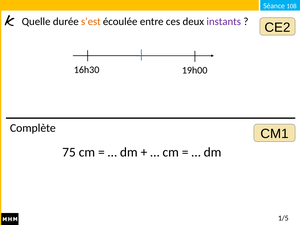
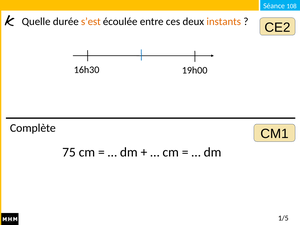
instants colour: purple -> orange (224, 22)
